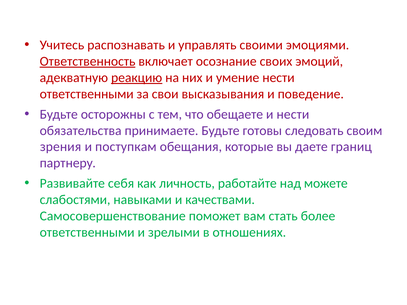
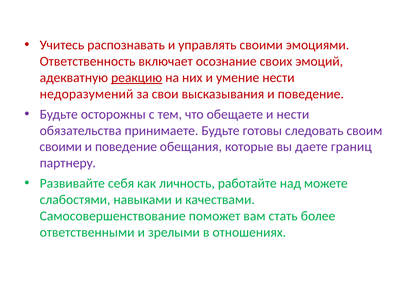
Ответственность underline: present -> none (88, 61)
ответственными: ответственными -> недоразумений (87, 94)
зрения: зрения -> своими (61, 147)
поступкам: поступкам -> поведение (126, 147)
